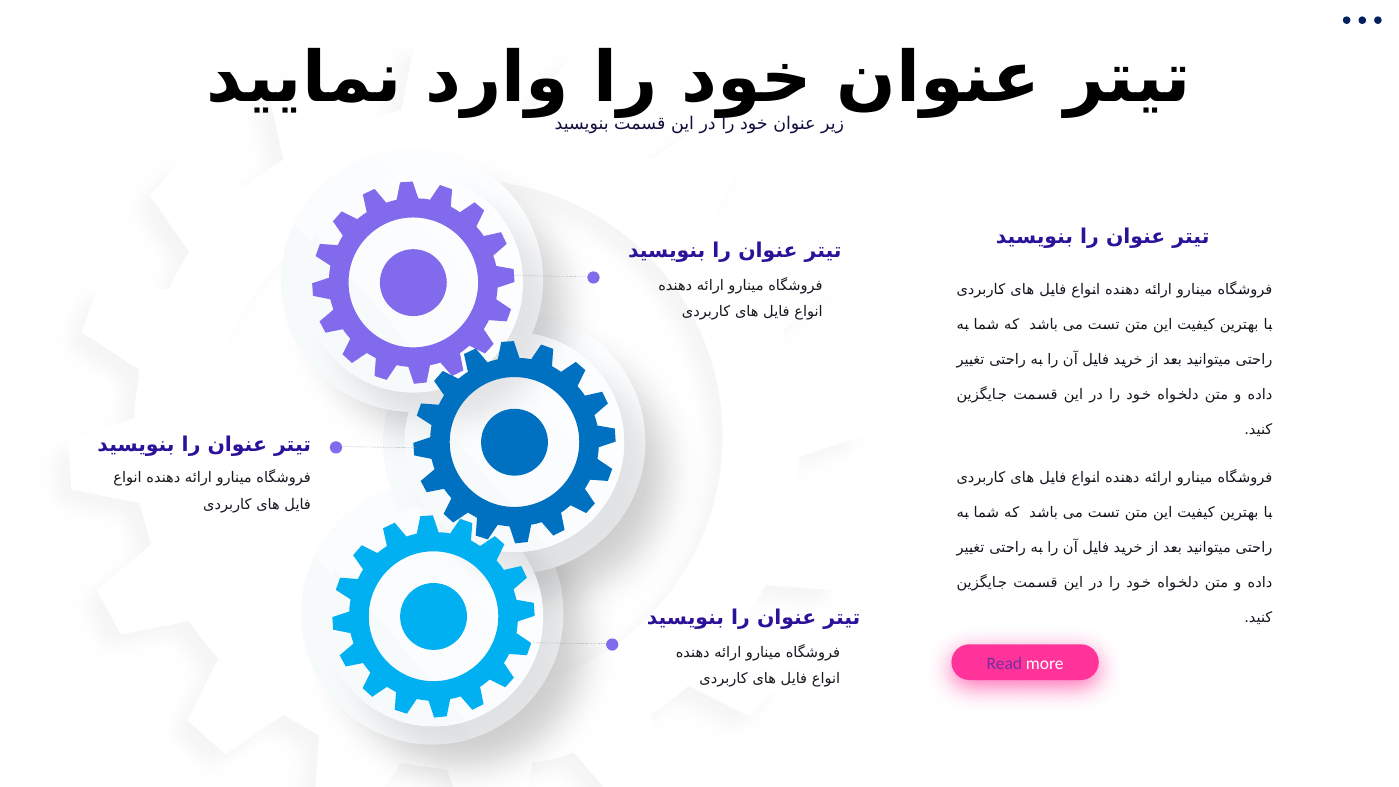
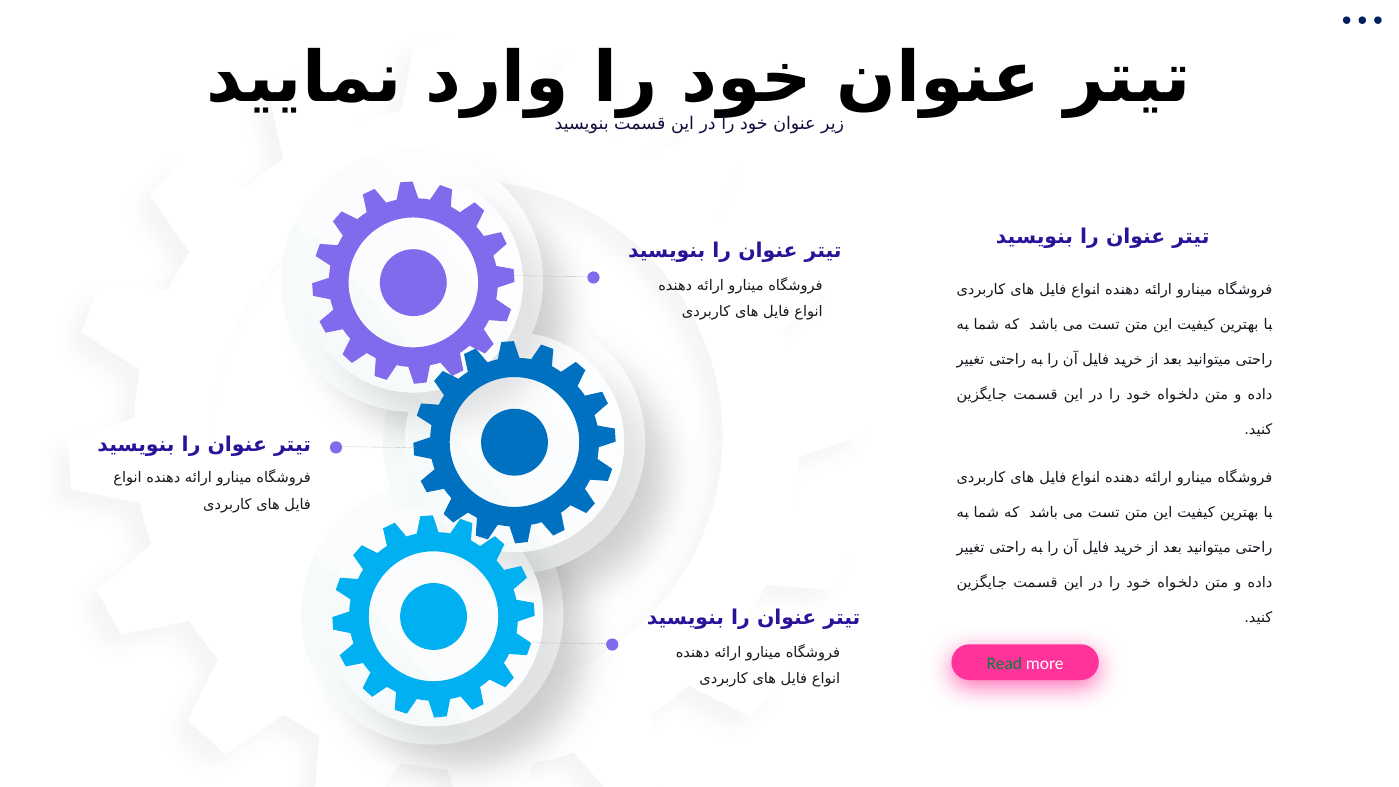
Read colour: purple -> green (1004, 663)
